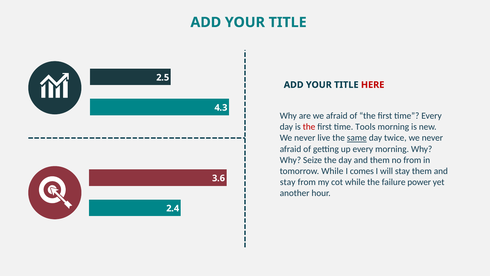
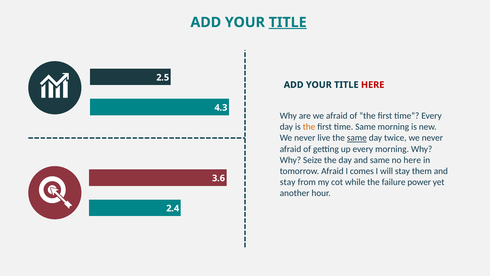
TITLE underline: none -> present (288, 22)
the colour: red -> orange (309, 127)
time Tools: Tools -> Same (365, 127)
and them: them -> same (380, 160)
no from: from -> here (412, 160)
tomorrow While: While -> Afraid (332, 171)
